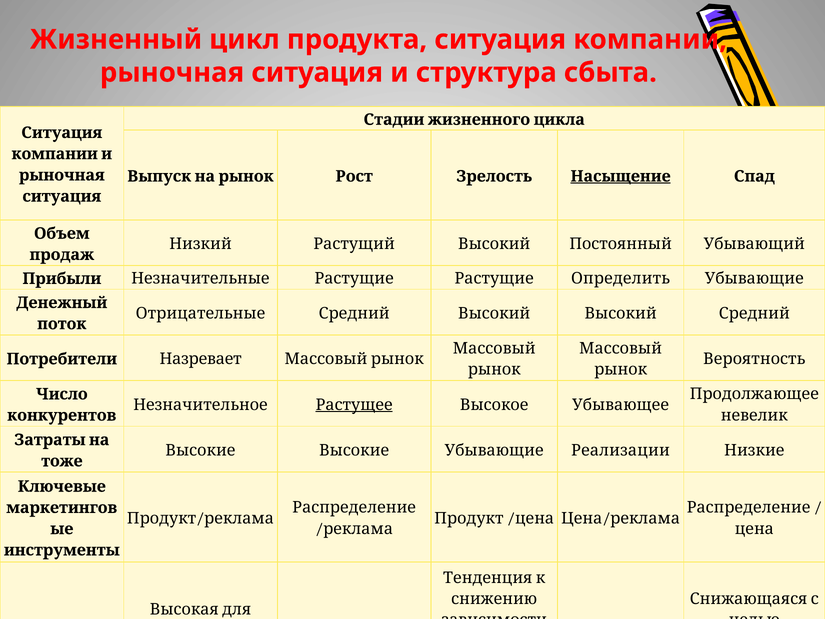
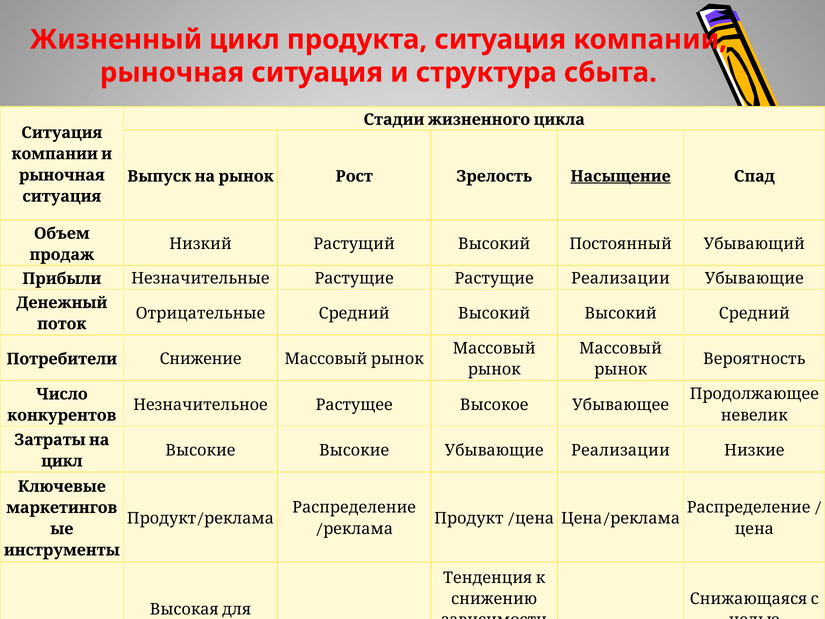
Растущие Определить: Определить -> Реализации (621, 279)
Потребители Назревает: Назревает -> Снижение (201, 359)
Растущее underline: present -> none (354, 405)
тоже: тоже -> цикл (62, 461)
